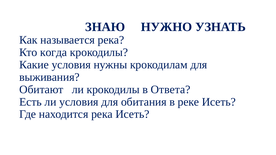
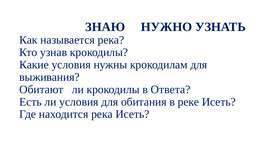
когда: когда -> узнав (54, 52)
